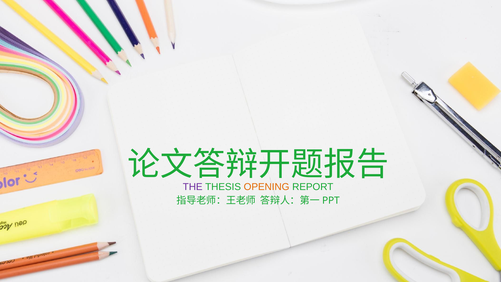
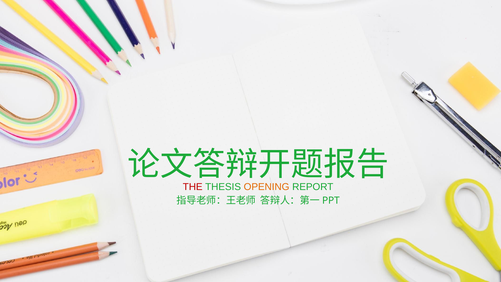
THE colour: purple -> red (193, 187)
